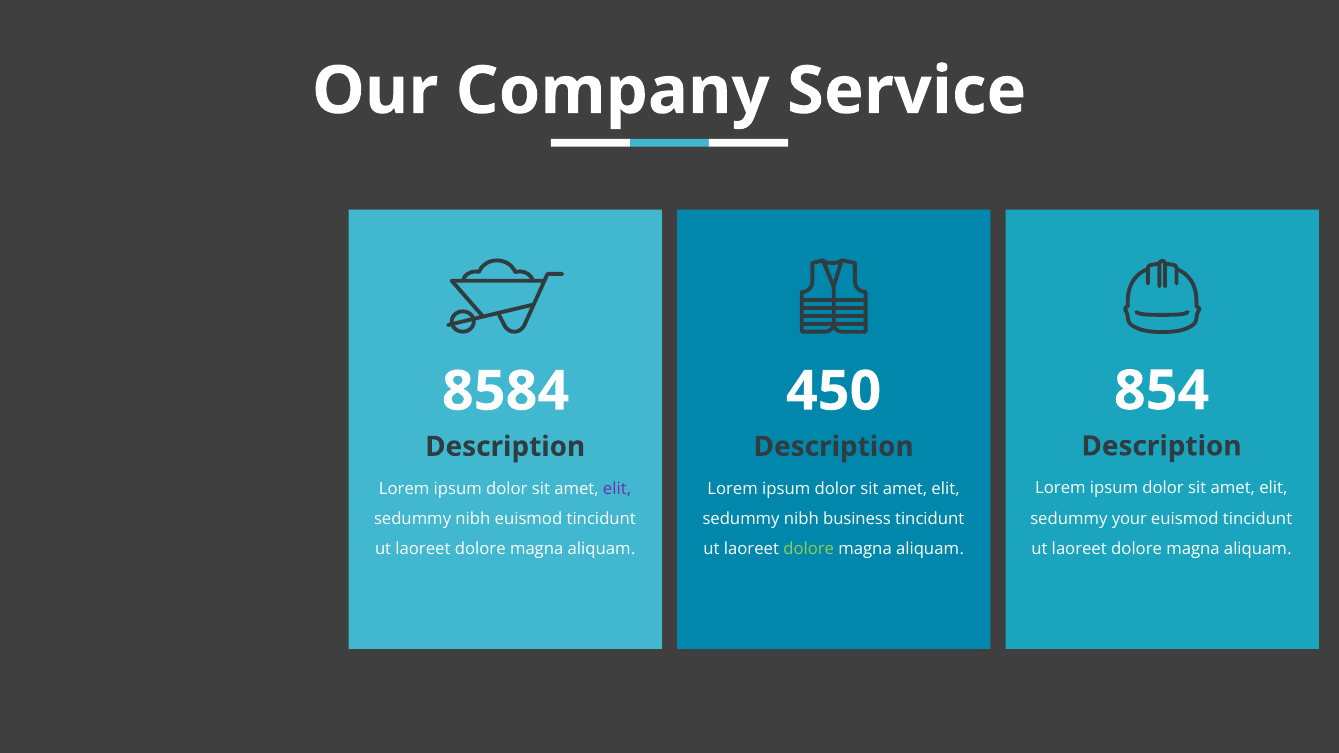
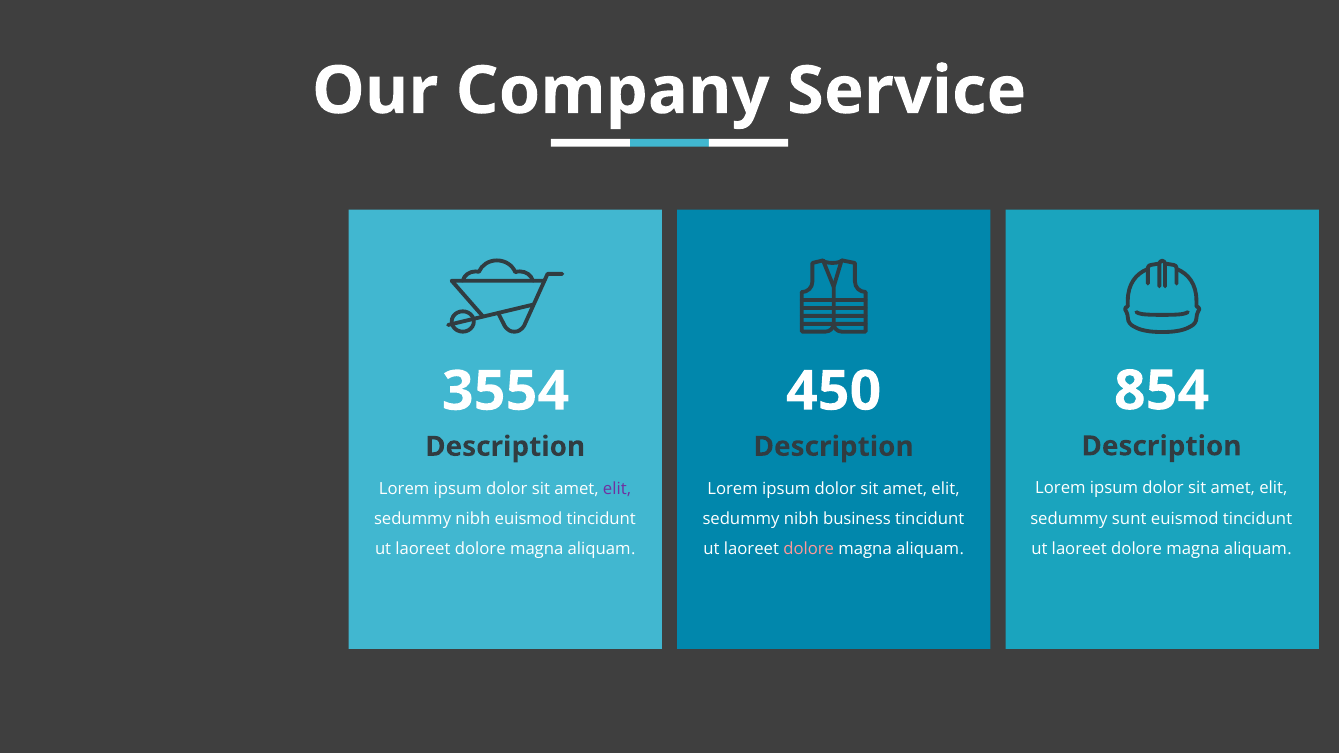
8584: 8584 -> 3554 (506, 391)
your: your -> sunt (1129, 519)
dolore colour: light green -> pink (809, 549)
